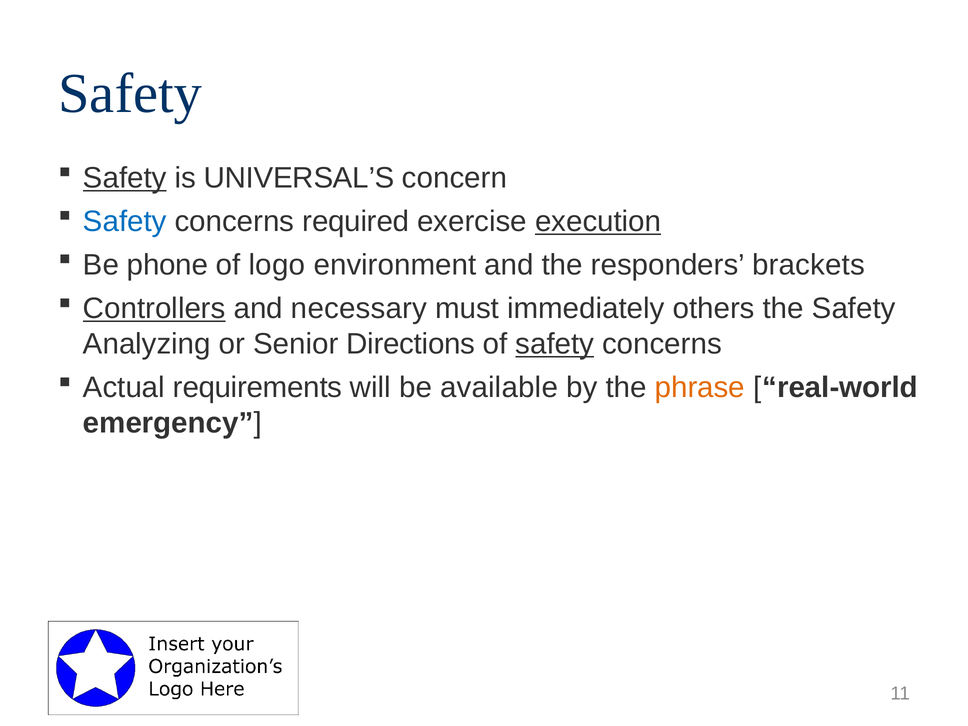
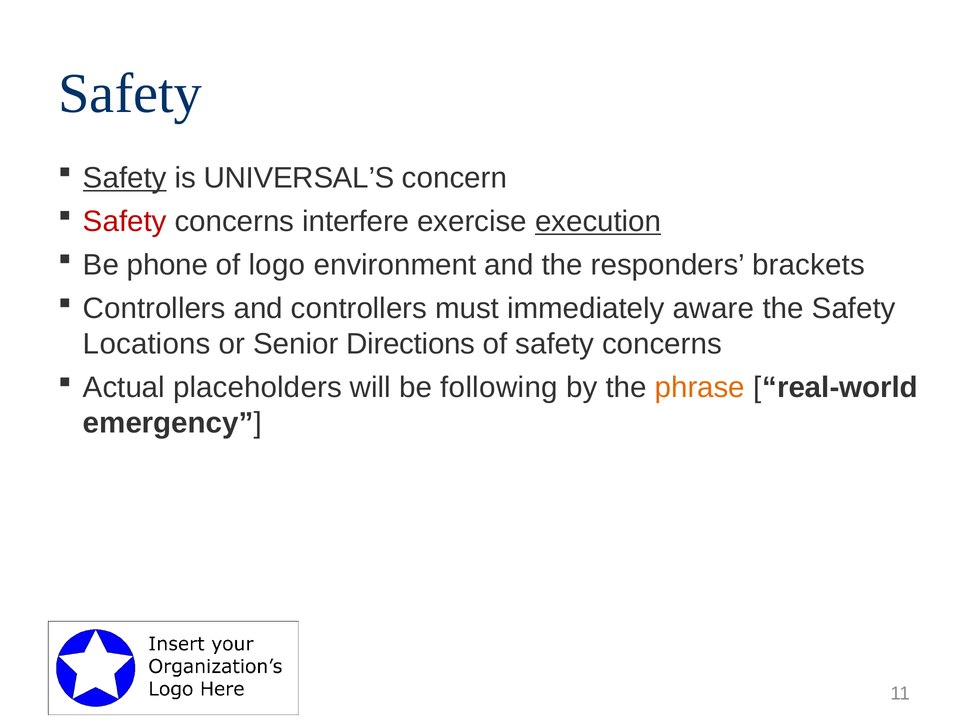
Safety colour: blue -> red (125, 221)
required: required -> interfere (356, 221)
Controllers underline: present -> none (154, 309)
and necessary: necessary -> controllers (359, 309)
others: others -> aware (714, 309)
Analyzing: Analyzing -> Locations (147, 344)
safety underline: present -> none (555, 344)
requirements: requirements -> placeholders (257, 388)
available: available -> following (499, 388)
